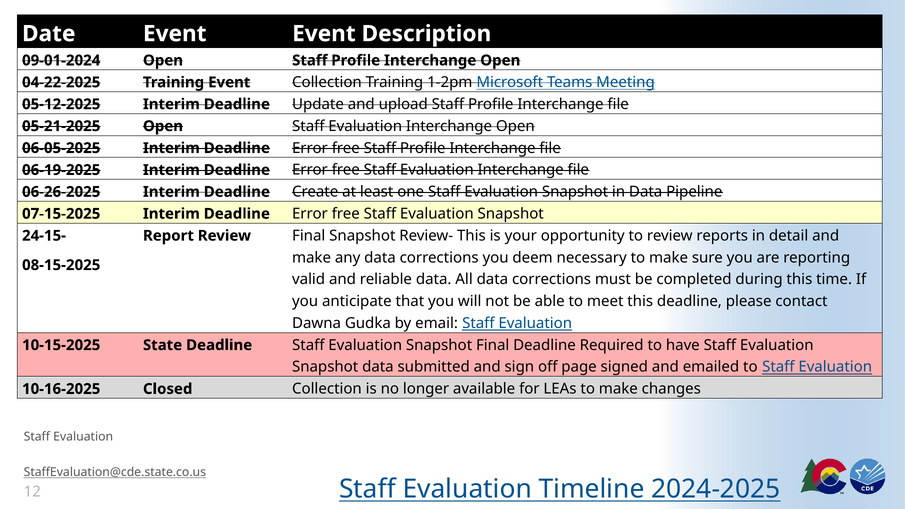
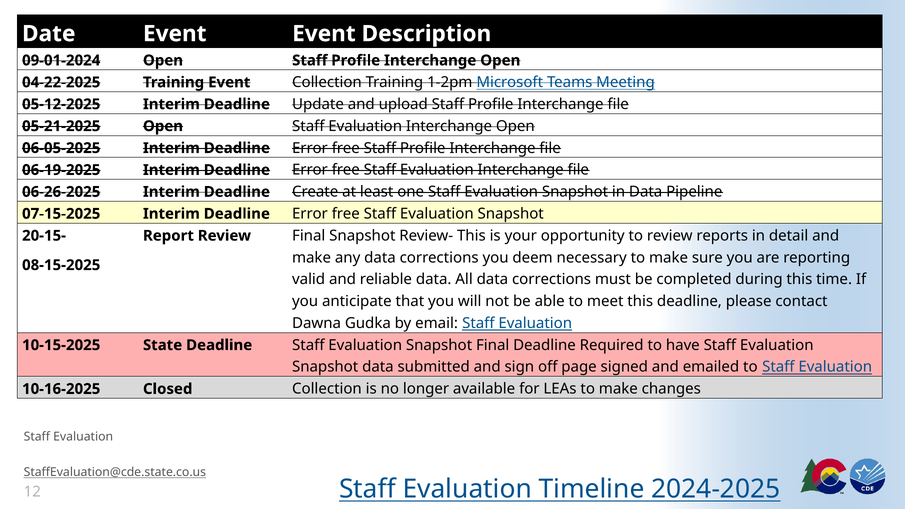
24-15-: 24-15- -> 20-15- (44, 236)
